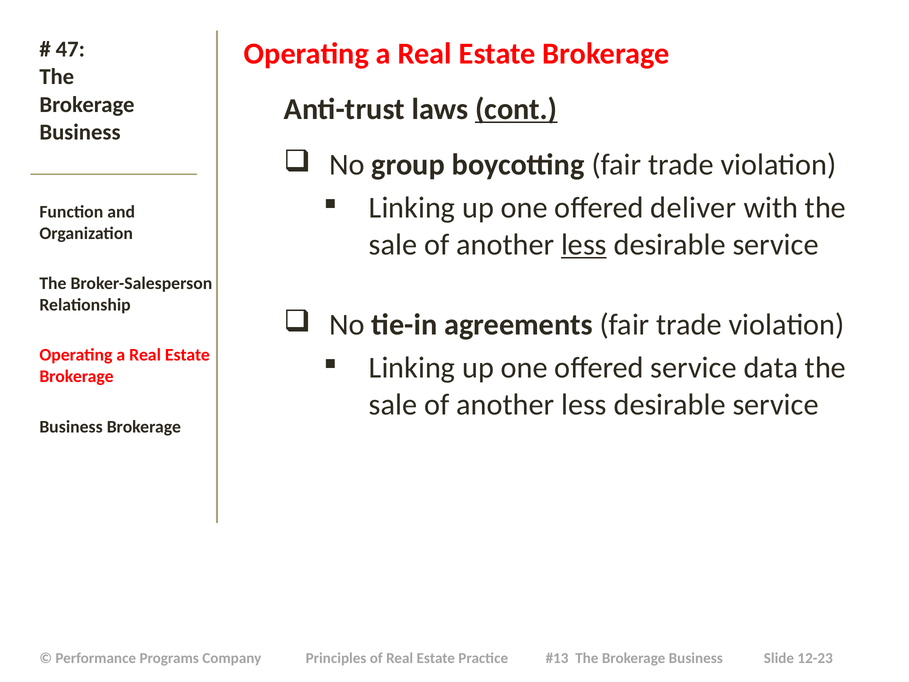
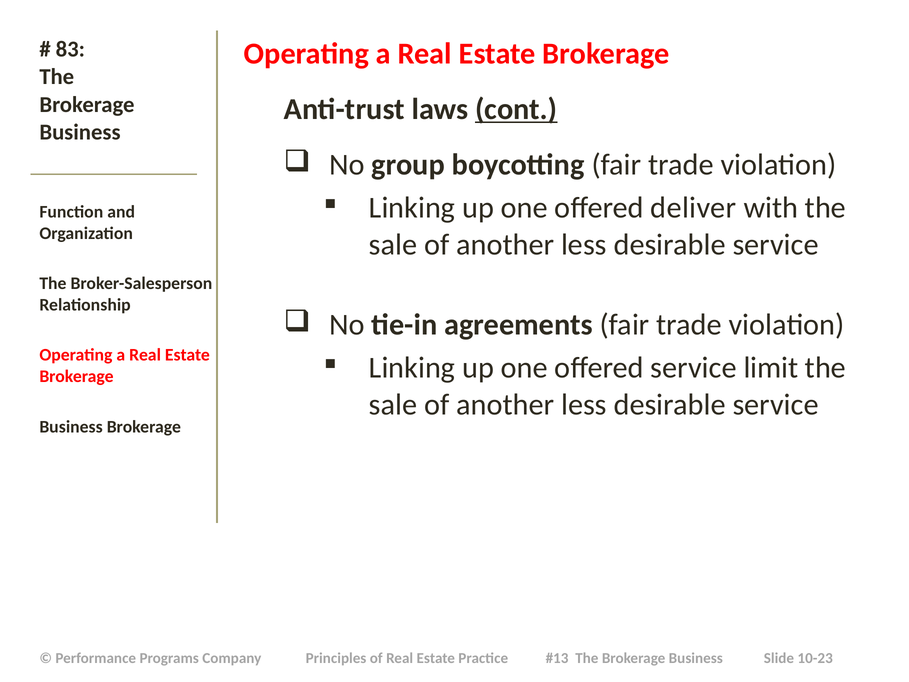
47: 47 -> 83 (70, 49)
less underline: present -> none (584, 245)
data: data -> limit (771, 368)
12-23: 12-23 -> 10-23 (815, 658)
